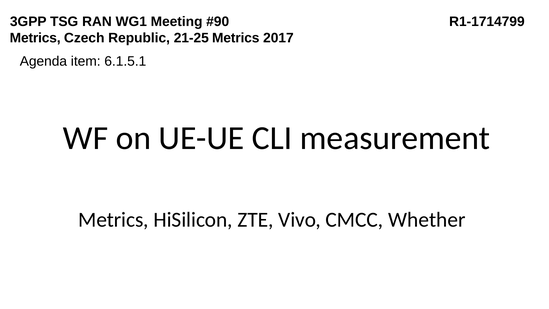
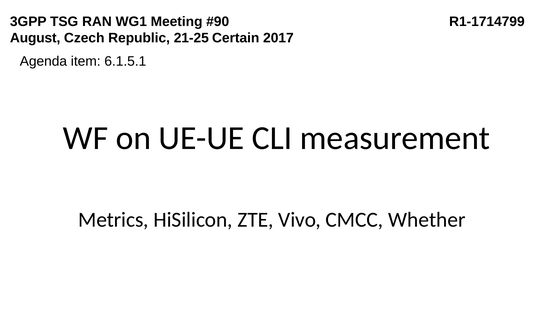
Metrics: Metrics -> August (35, 38)
21-25 Metrics: Metrics -> Certain (236, 38)
